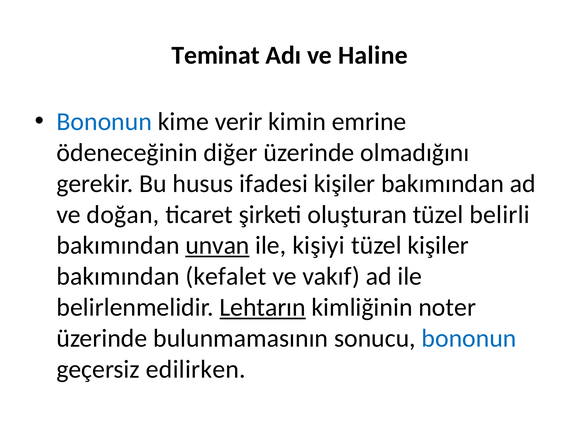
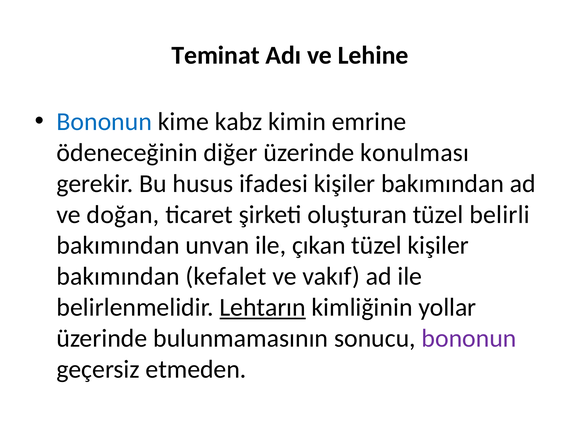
Haline: Haline -> Lehine (373, 55)
verir: verir -> kabz (239, 122)
olmadığını: olmadığını -> konulması (415, 153)
unvan underline: present -> none (217, 245)
kişiyi: kişiyi -> çıkan (319, 245)
noter: noter -> yollar (447, 307)
bononun colour: blue -> purple (469, 338)
edilirken: edilirken -> etmeden (196, 369)
